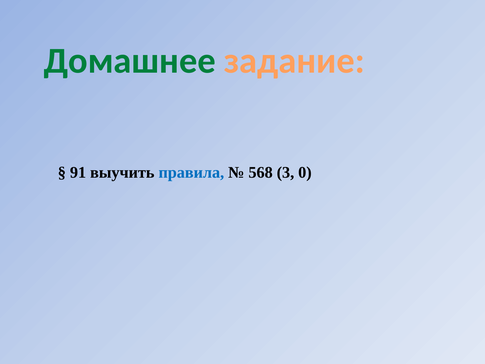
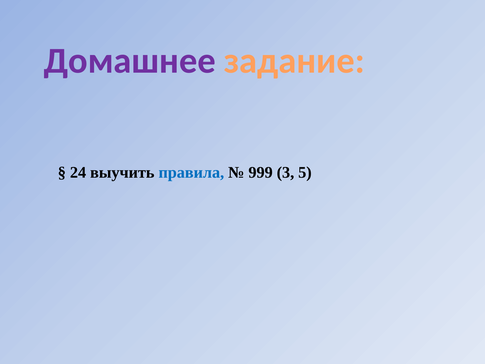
Домашнее colour: green -> purple (130, 61)
91: 91 -> 24 (78, 172)
568: 568 -> 999 (261, 172)
0: 0 -> 5 (305, 172)
